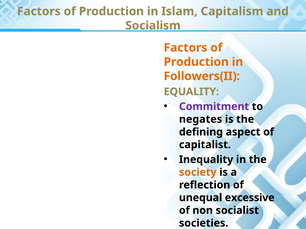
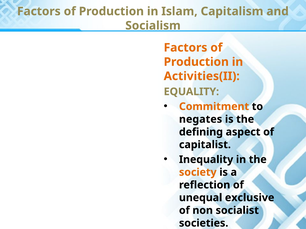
Followers(II: Followers(II -> Activities(II (202, 76)
Commitment colour: purple -> orange (214, 107)
excessive: excessive -> exclusive (250, 198)
